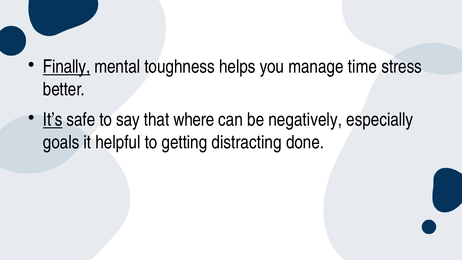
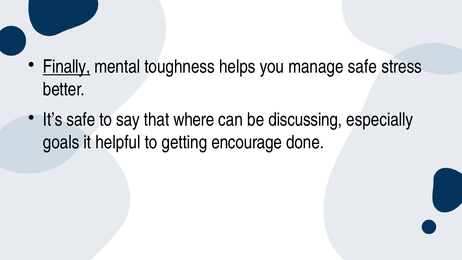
manage time: time -> safe (363, 67)
It’s underline: present -> none (53, 120)
negatively: negatively -> discussing (305, 120)
distracting: distracting -> encourage (247, 142)
